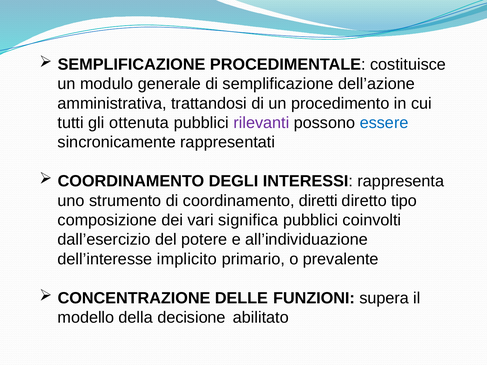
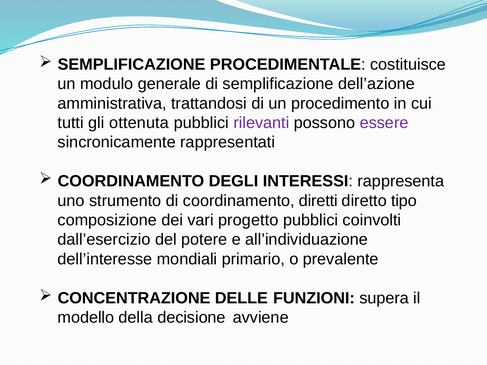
essere colour: blue -> purple (384, 123)
significa: significa -> progetto (248, 220)
implicito: implicito -> mondiali (187, 259)
abilitato: abilitato -> avviene (261, 318)
